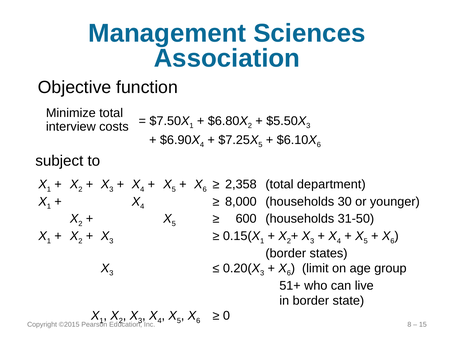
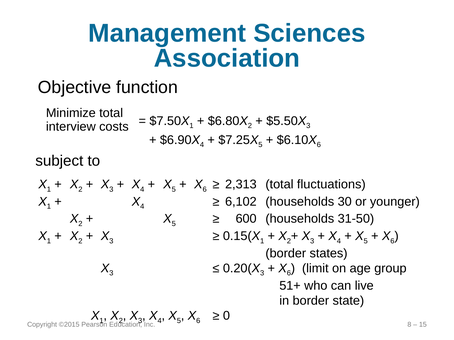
2,358: 2,358 -> 2,313 (241, 185)
department: department -> fluctuations (331, 185)
8,000: 8,000 -> 6,102 (241, 202)
